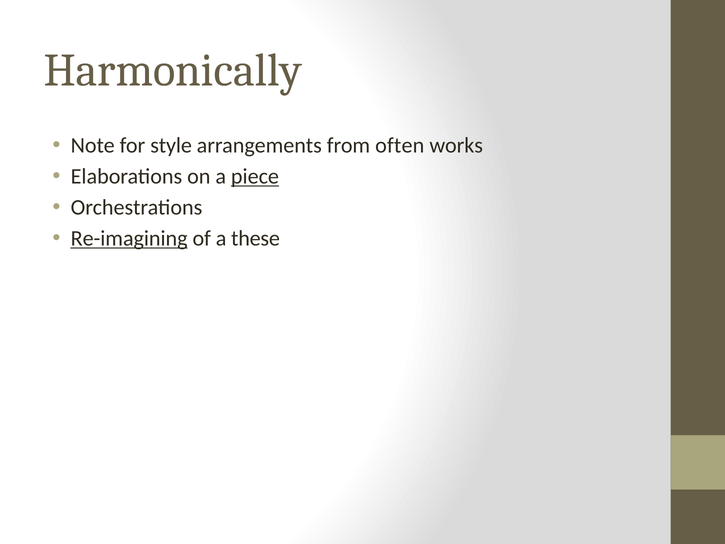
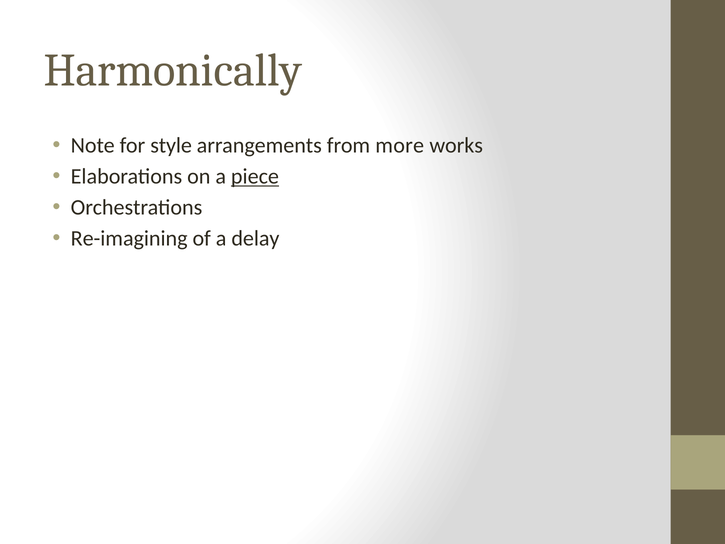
often: often -> more (400, 145)
Re-imagining underline: present -> none (129, 238)
these: these -> delay (255, 238)
